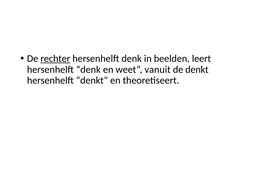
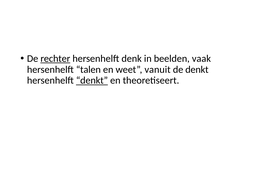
leert: leert -> vaak (201, 59)
denk: denk -> talen (88, 70)
denkt underline: none -> present (92, 80)
